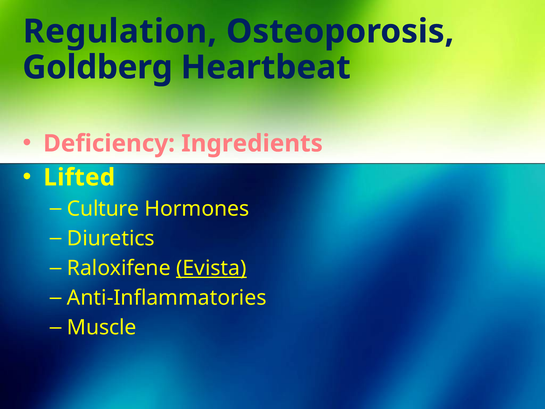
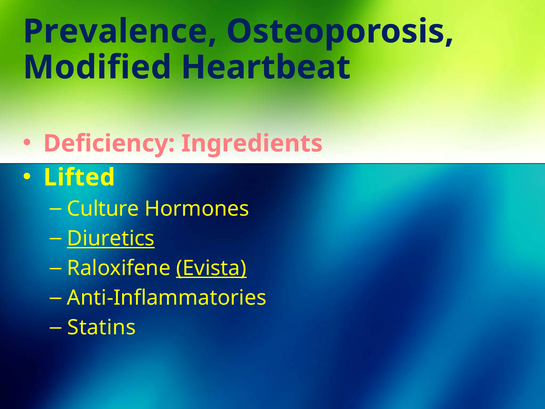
Regulation: Regulation -> Prevalence (120, 31)
Goldberg: Goldberg -> Modified (97, 67)
Diuretics underline: none -> present (111, 238)
Muscle: Muscle -> Statins (102, 327)
